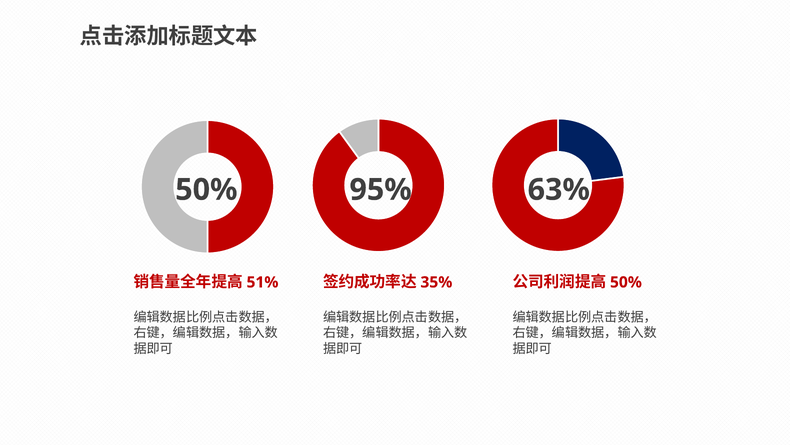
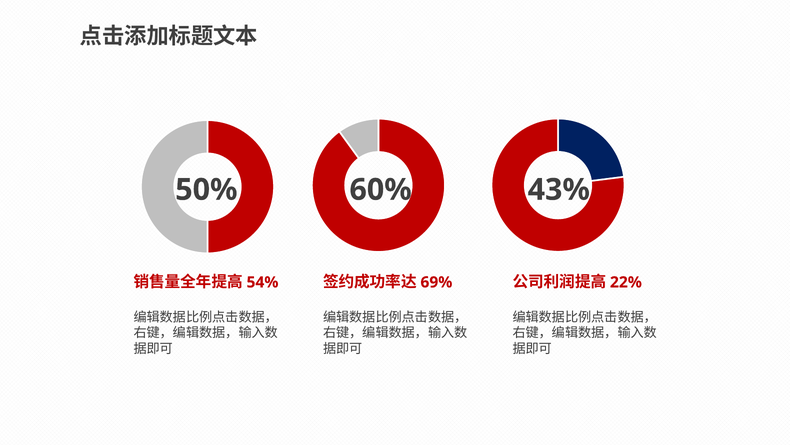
95%: 95% -> 60% (381, 190)
63%: 63% -> 43% (559, 190)
51%: 51% -> 54% (262, 282)
35%: 35% -> 69% (436, 282)
50%: 50% -> 22% (626, 282)
